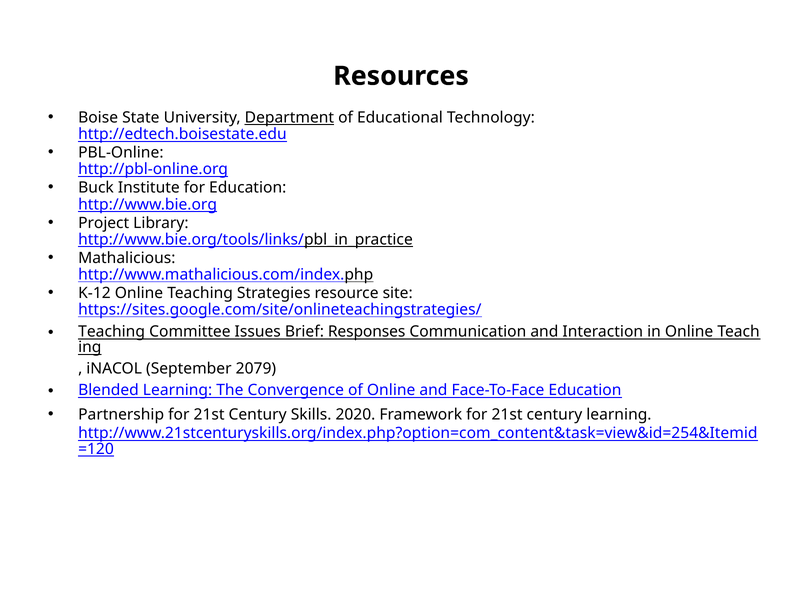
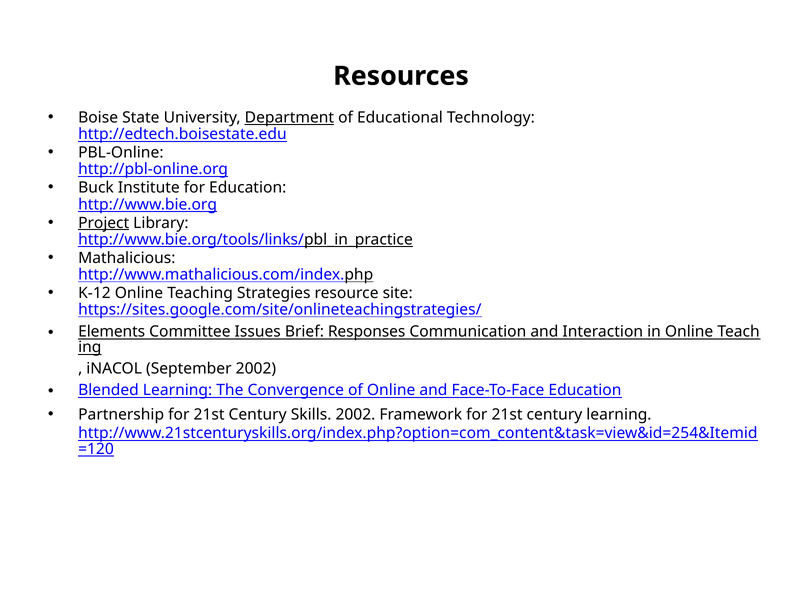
Project underline: none -> present (104, 223)
Teaching: Teaching -> Elements (112, 332)
September 2079: 2079 -> 2002 (256, 369)
Skills 2020: 2020 -> 2002 (355, 415)
